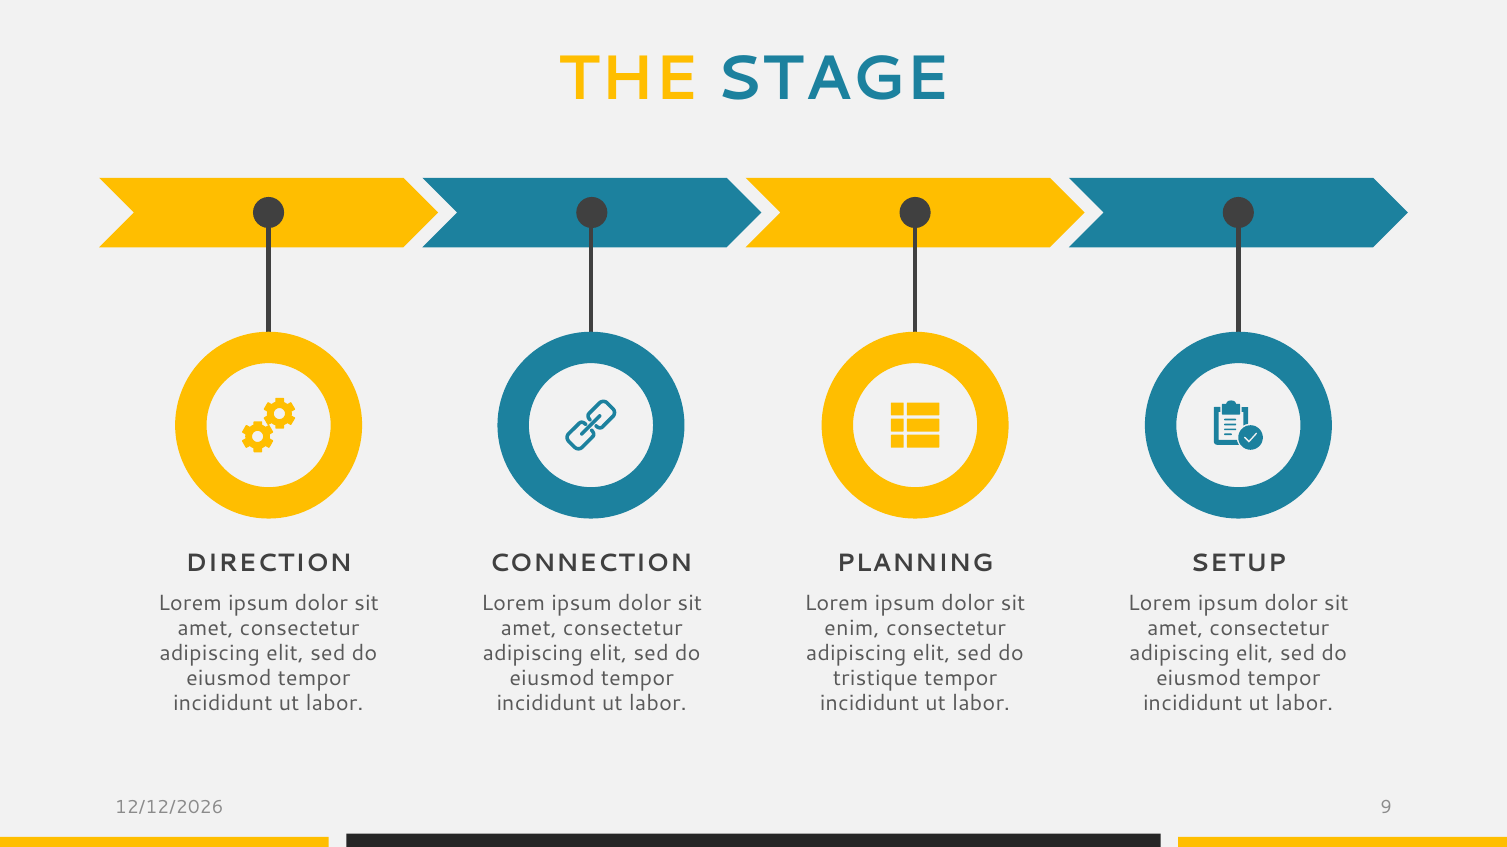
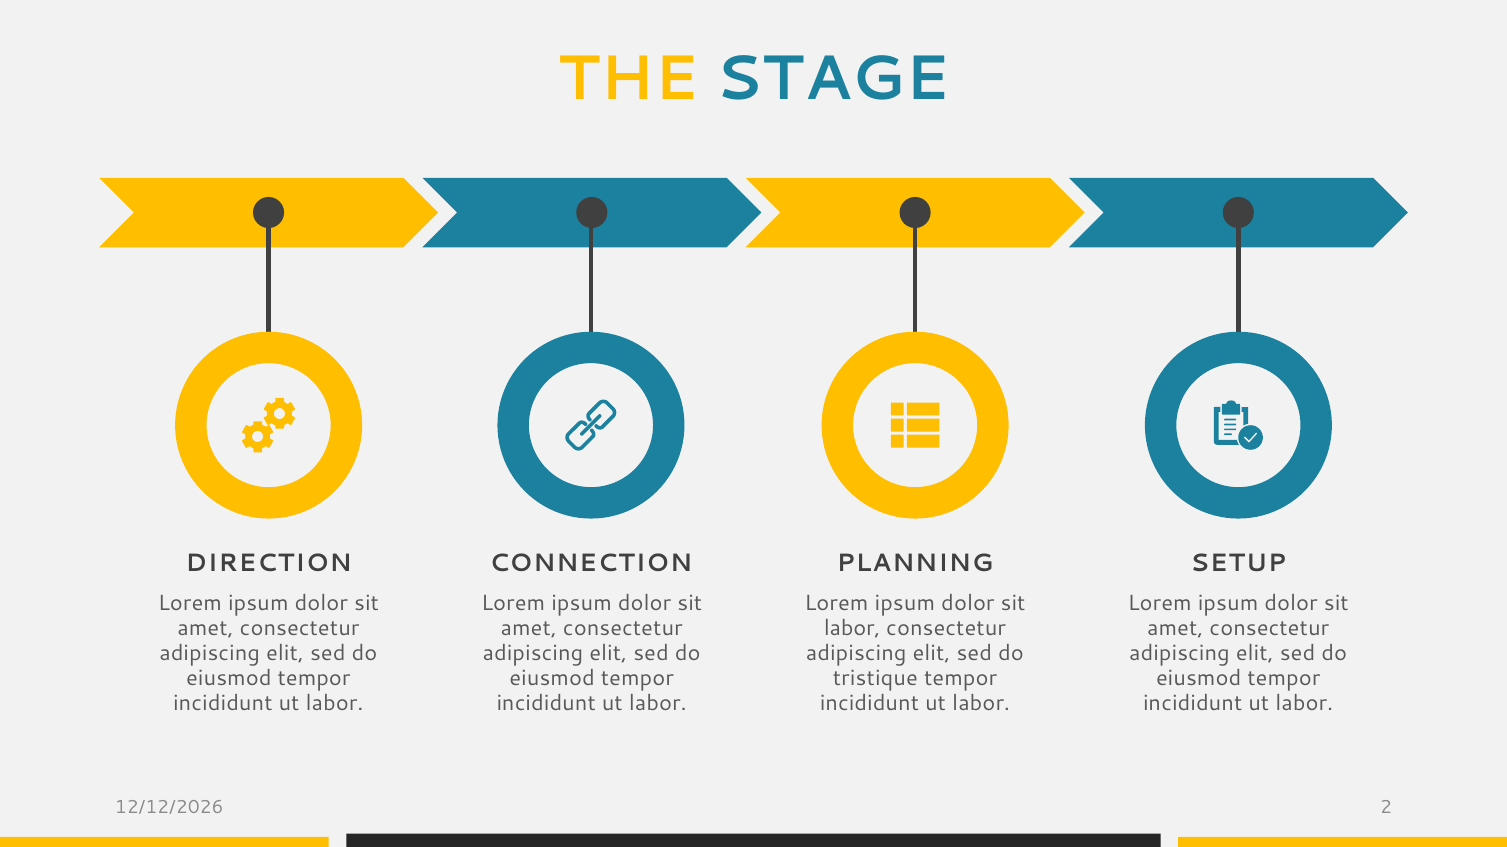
enim: enim -> labor (852, 629)
9: 9 -> 2 (1386, 808)
